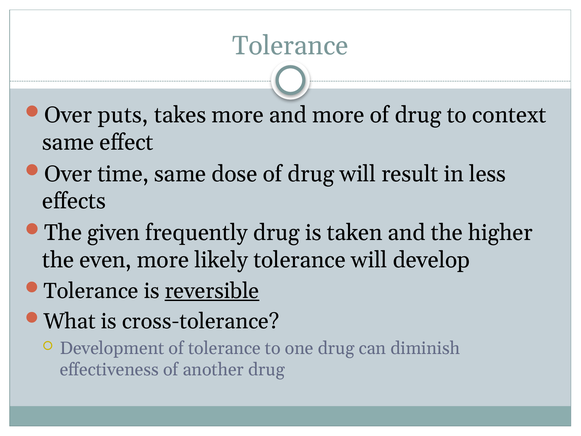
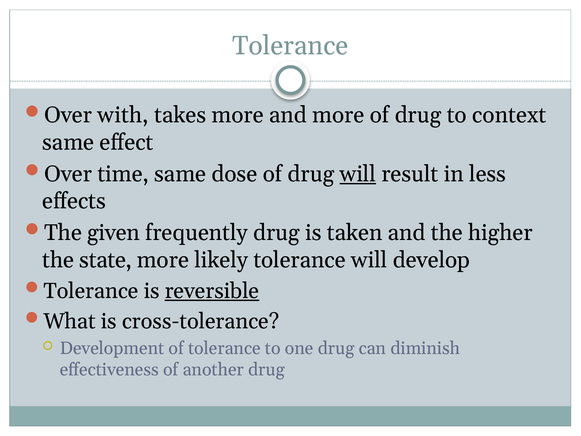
puts: puts -> with (123, 115)
will underline: none -> present (358, 174)
even: even -> state (106, 260)
